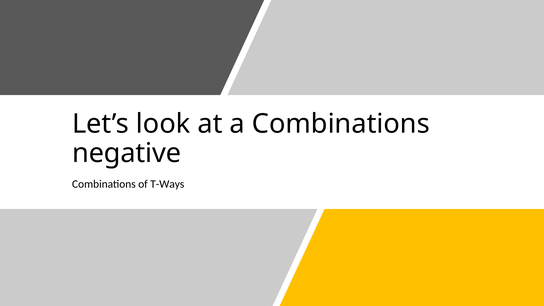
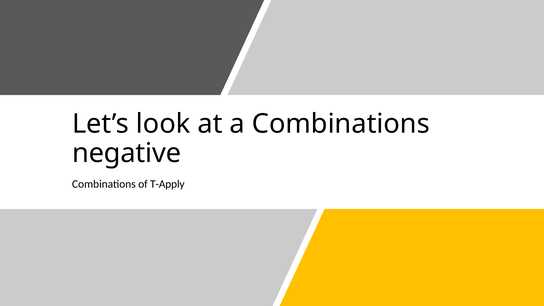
T-Ways: T-Ways -> T-Apply (167, 184)
